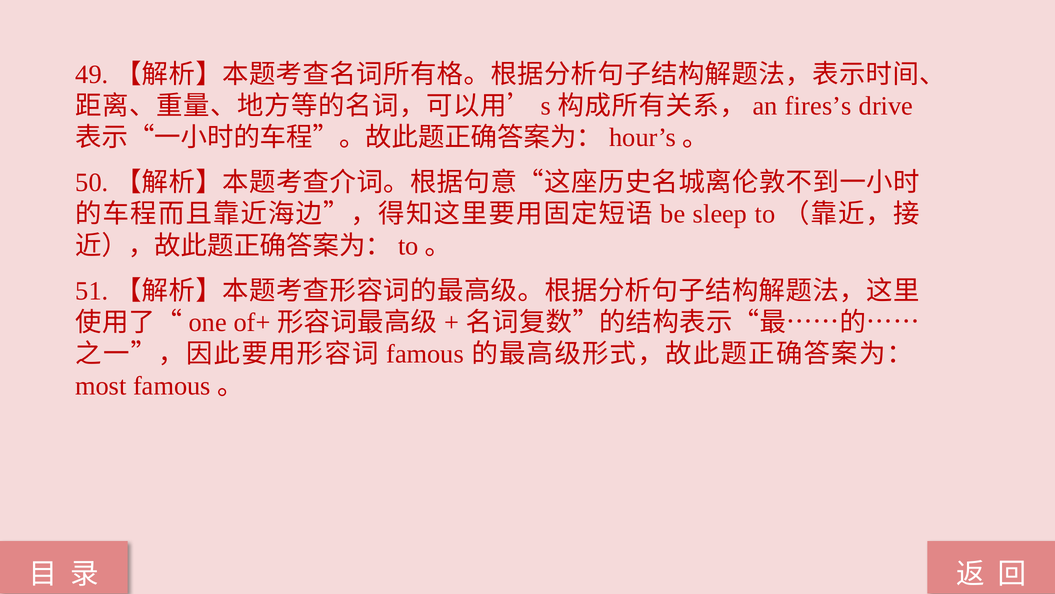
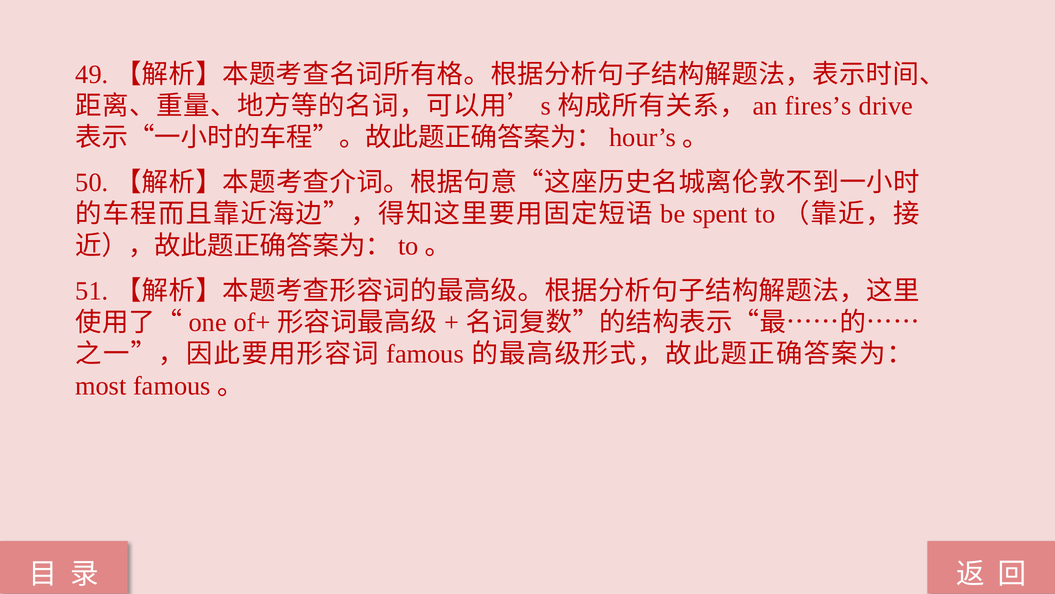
sleep: sleep -> spent (720, 214)
